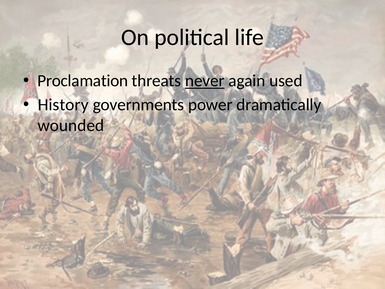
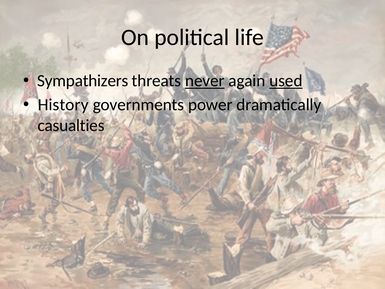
Proclamation: Proclamation -> Sympathizers (83, 81)
used underline: none -> present (286, 81)
wounded: wounded -> casualties (71, 125)
